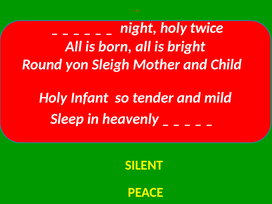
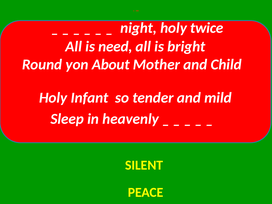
born: born -> need (115, 46)
Sleigh: Sleigh -> About (111, 65)
